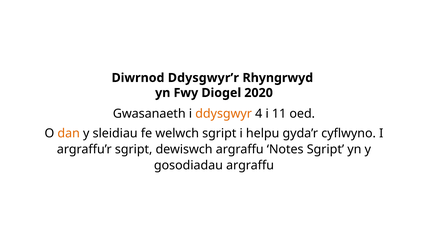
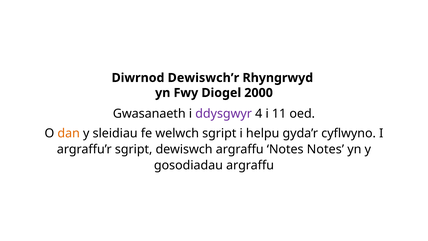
Ddysgwyr’r: Ddysgwyr’r -> Dewiswch’r (203, 78)
2020: 2020 -> 2000 (259, 93)
ddysgwyr colour: orange -> purple (224, 114)
Notes Sgript: Sgript -> Notes (325, 149)
